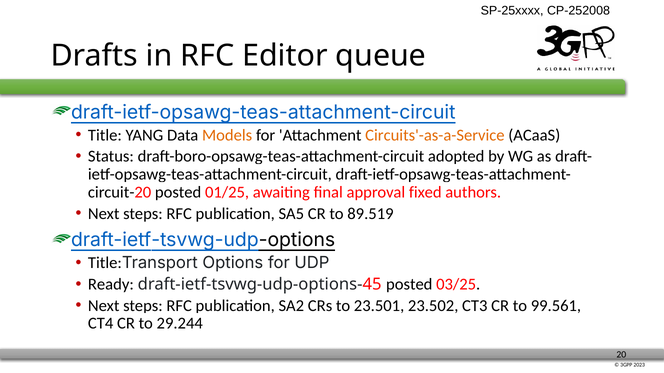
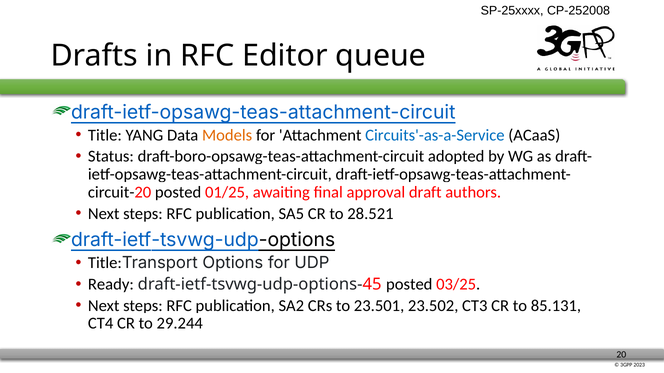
Circuits'-as-a-Service colour: orange -> blue (435, 135)
fixed: fixed -> draft (425, 193)
89.519: 89.519 -> 28.521 (370, 214)
99.561: 99.561 -> 85.131 (556, 306)
